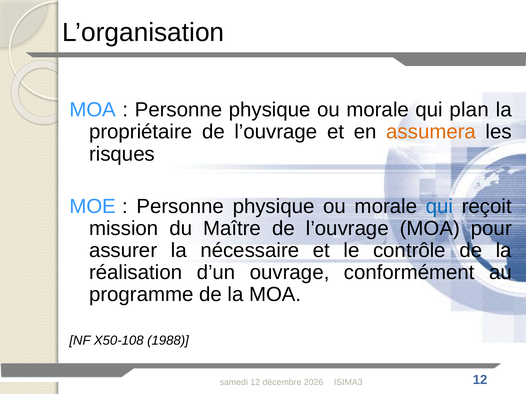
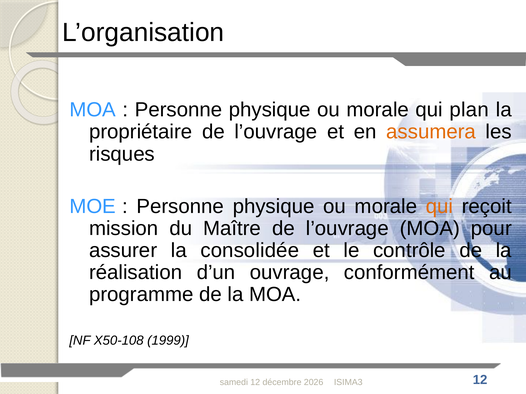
qui colour: blue -> orange (439, 207)
nécessaire: nécessaire -> consolidée (250, 251)
1988: 1988 -> 1999 (168, 341)
